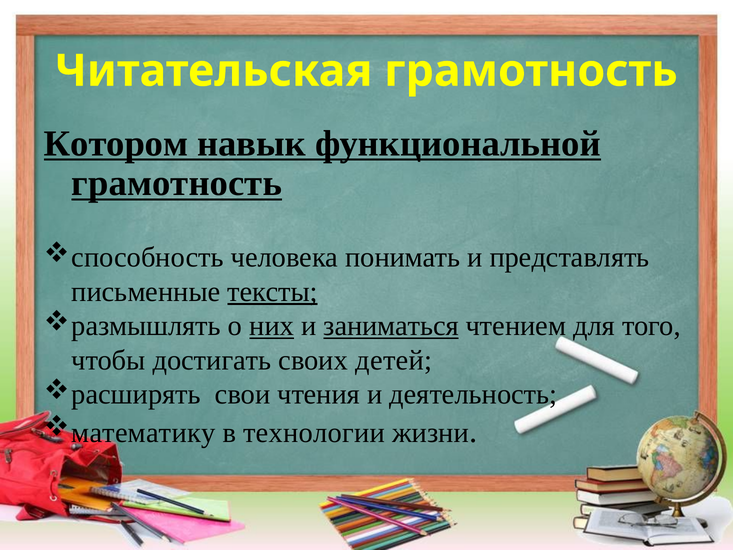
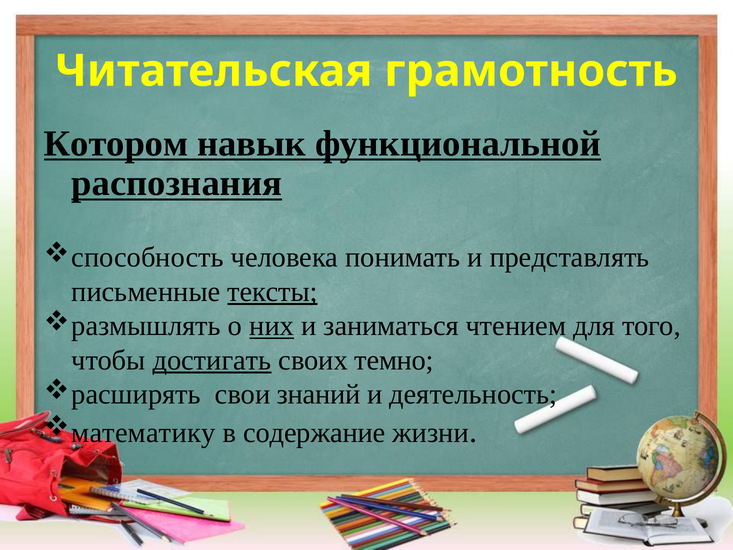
грамотность: грамотность -> распознания (177, 183)
заниматься underline: present -> none (391, 326)
достигать underline: none -> present (212, 360)
детей: детей -> темно (394, 360)
чтения: чтения -> знаний (319, 394)
технологии: технологии -> содержание (314, 433)
